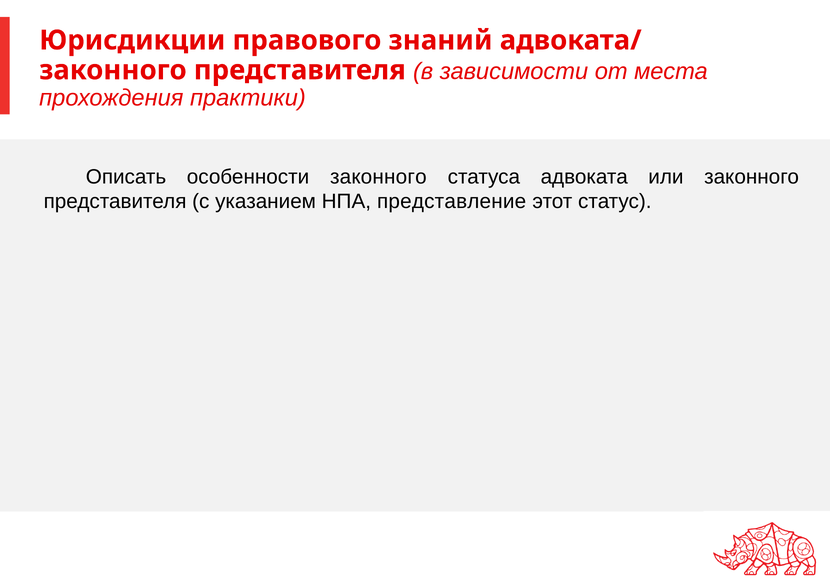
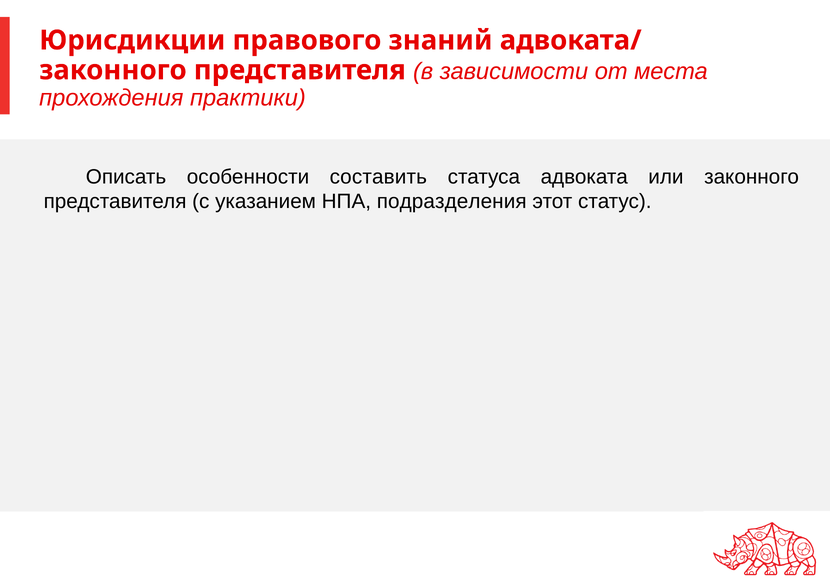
особенности законного: законного -> составить (378, 177)
представление: представление -> подразделения (452, 201)
